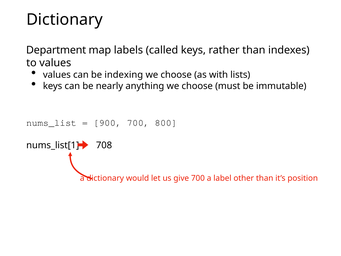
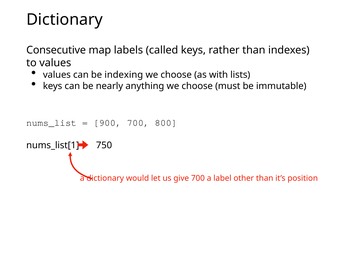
Department: Department -> Consecutive (56, 50)
708: 708 -> 750 (104, 145)
